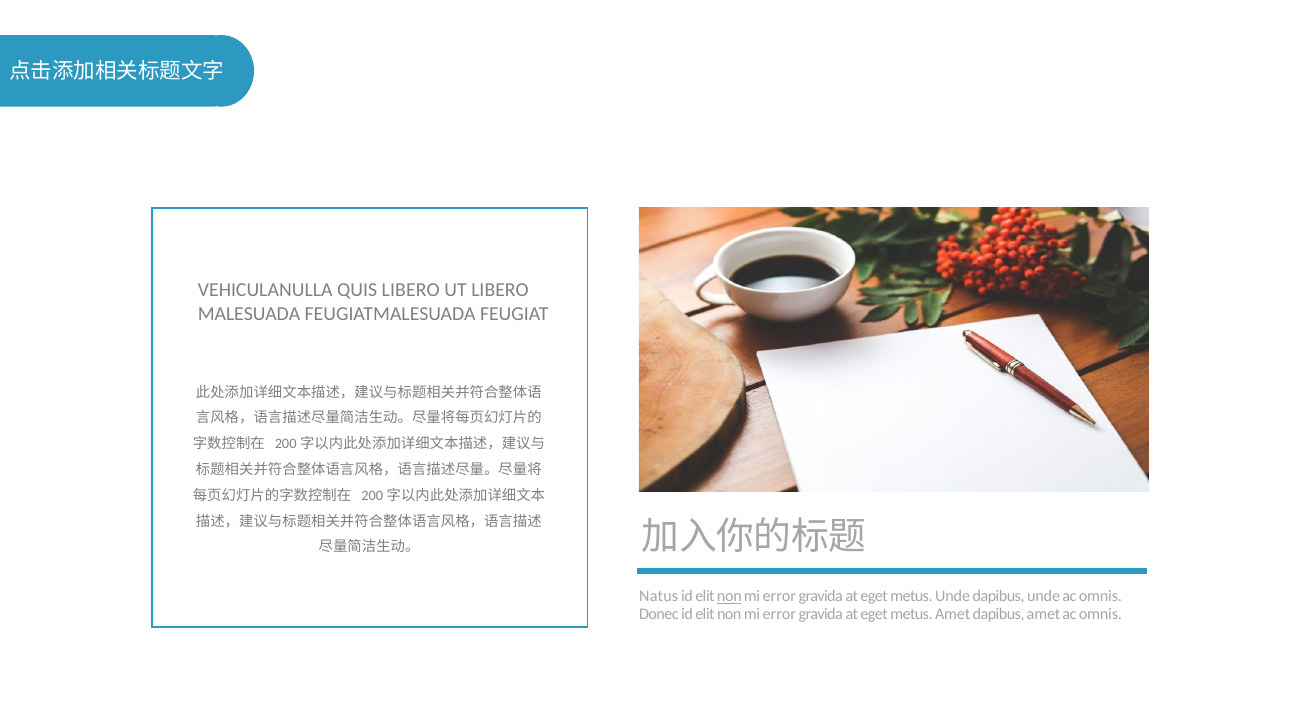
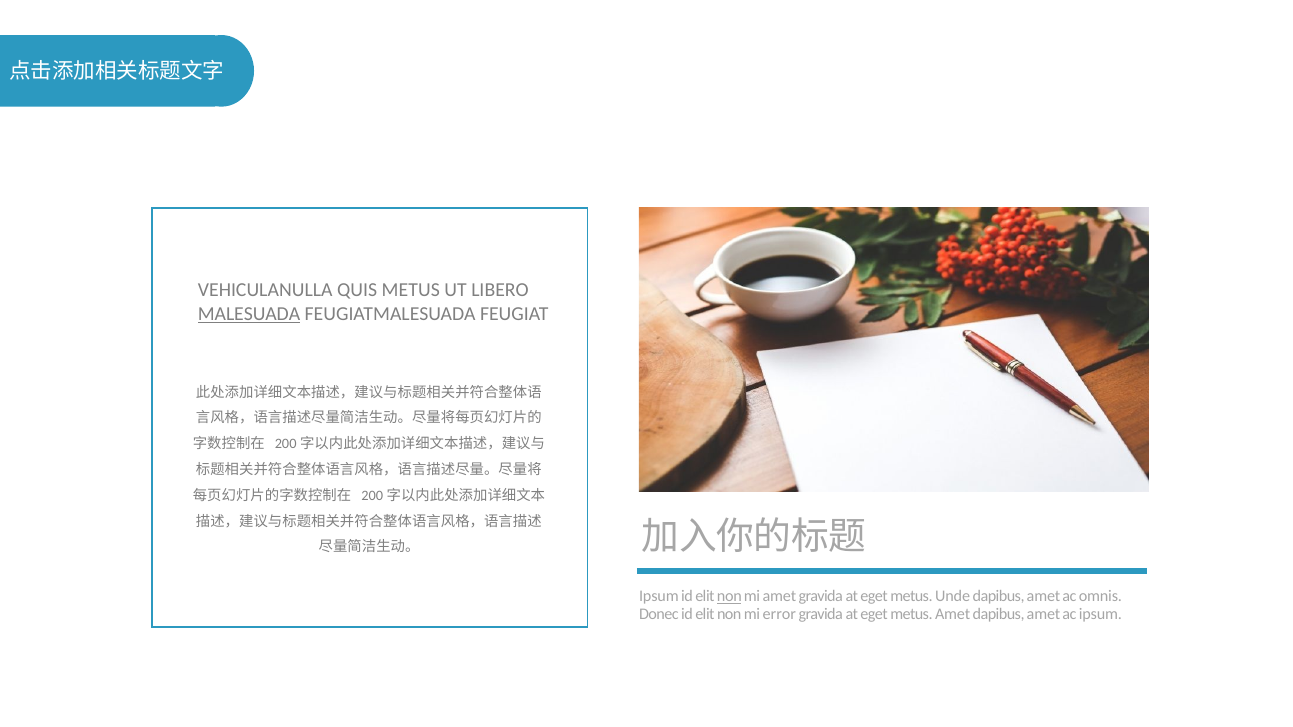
QUIS LIBERO: LIBERO -> METUS (411, 290)
MALESUADA underline: none -> present (249, 314)
Natus: Natus -> Ipsum (659, 597)
error: error -> amet (779, 597)
unde: unde -> amet (1044, 597)
omnis: omnis -> ipsum (1100, 615)
